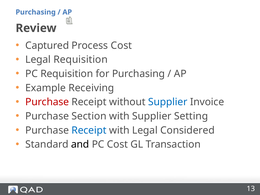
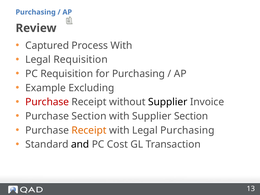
Process Cost: Cost -> With (121, 45)
Receiving: Receiving -> Excluding (91, 88)
Supplier colour: blue -> black (168, 102)
Supplier Setting: Setting -> Section (191, 116)
Receipt colour: blue -> orange (89, 130)
Legal Considered: Considered -> Purchasing (187, 130)
